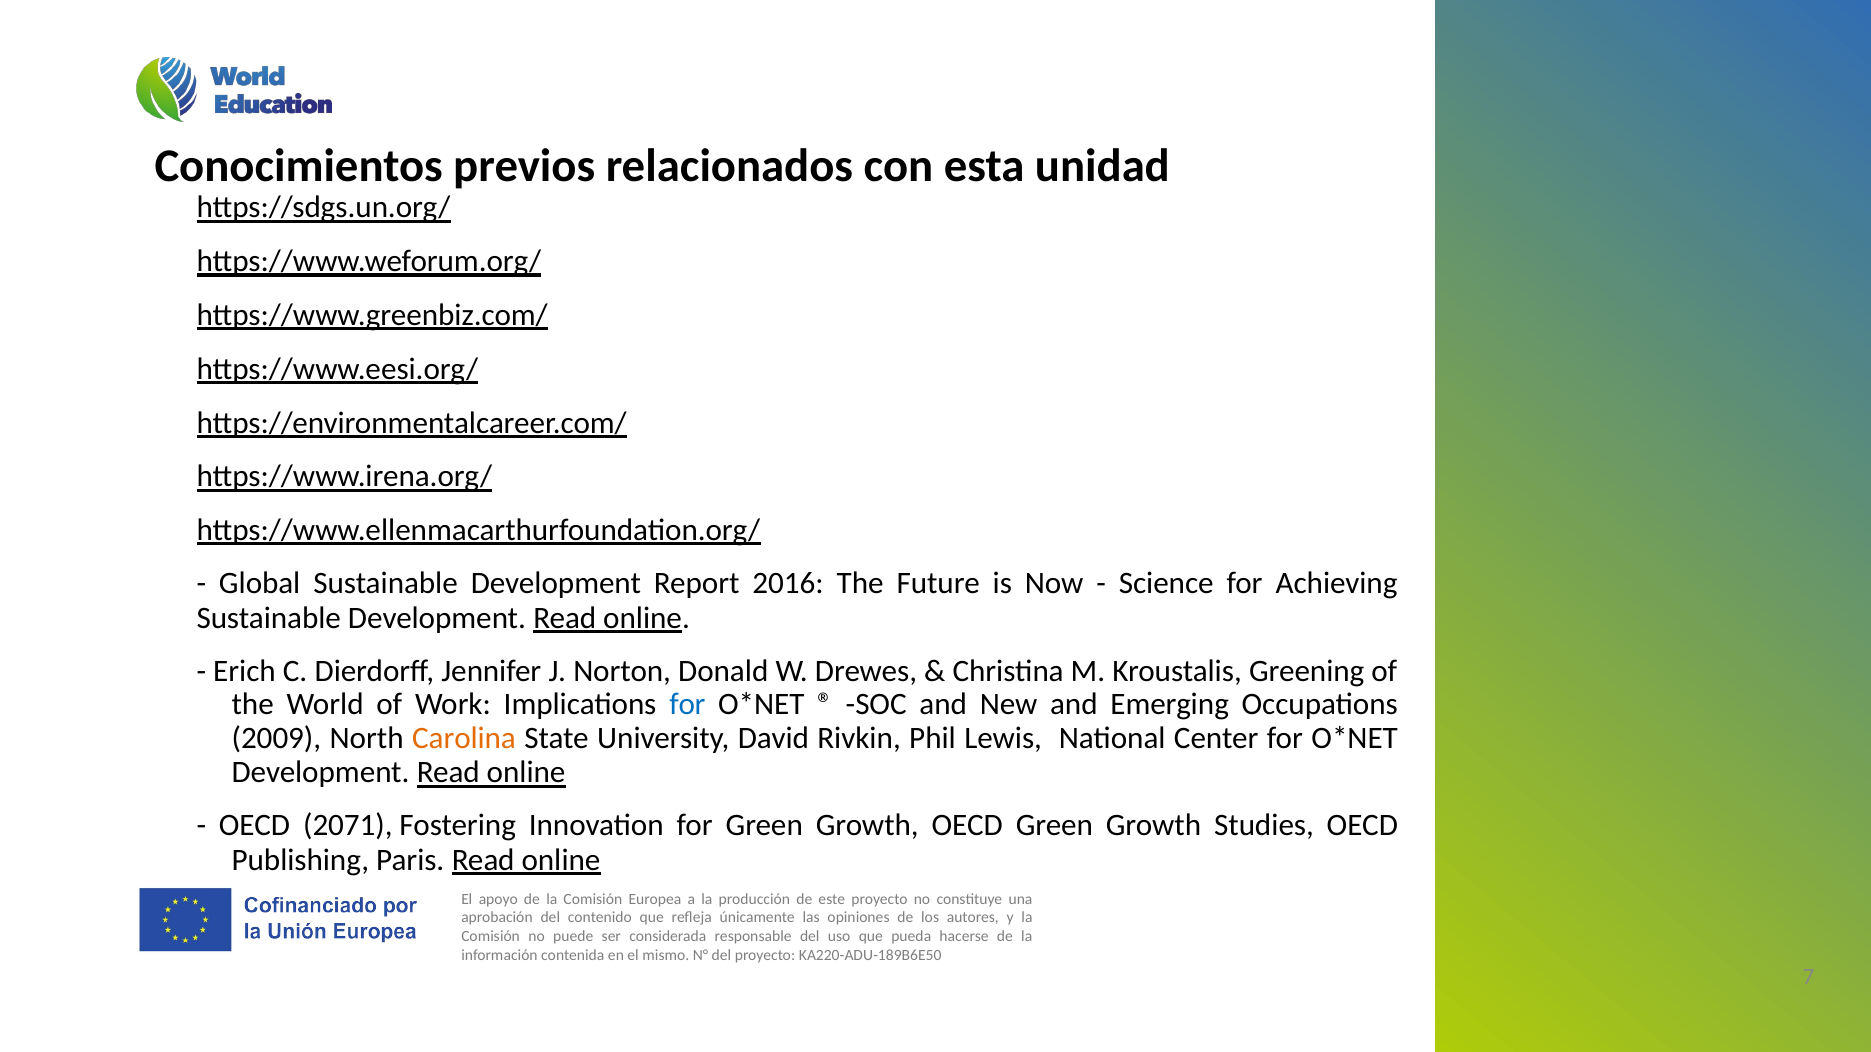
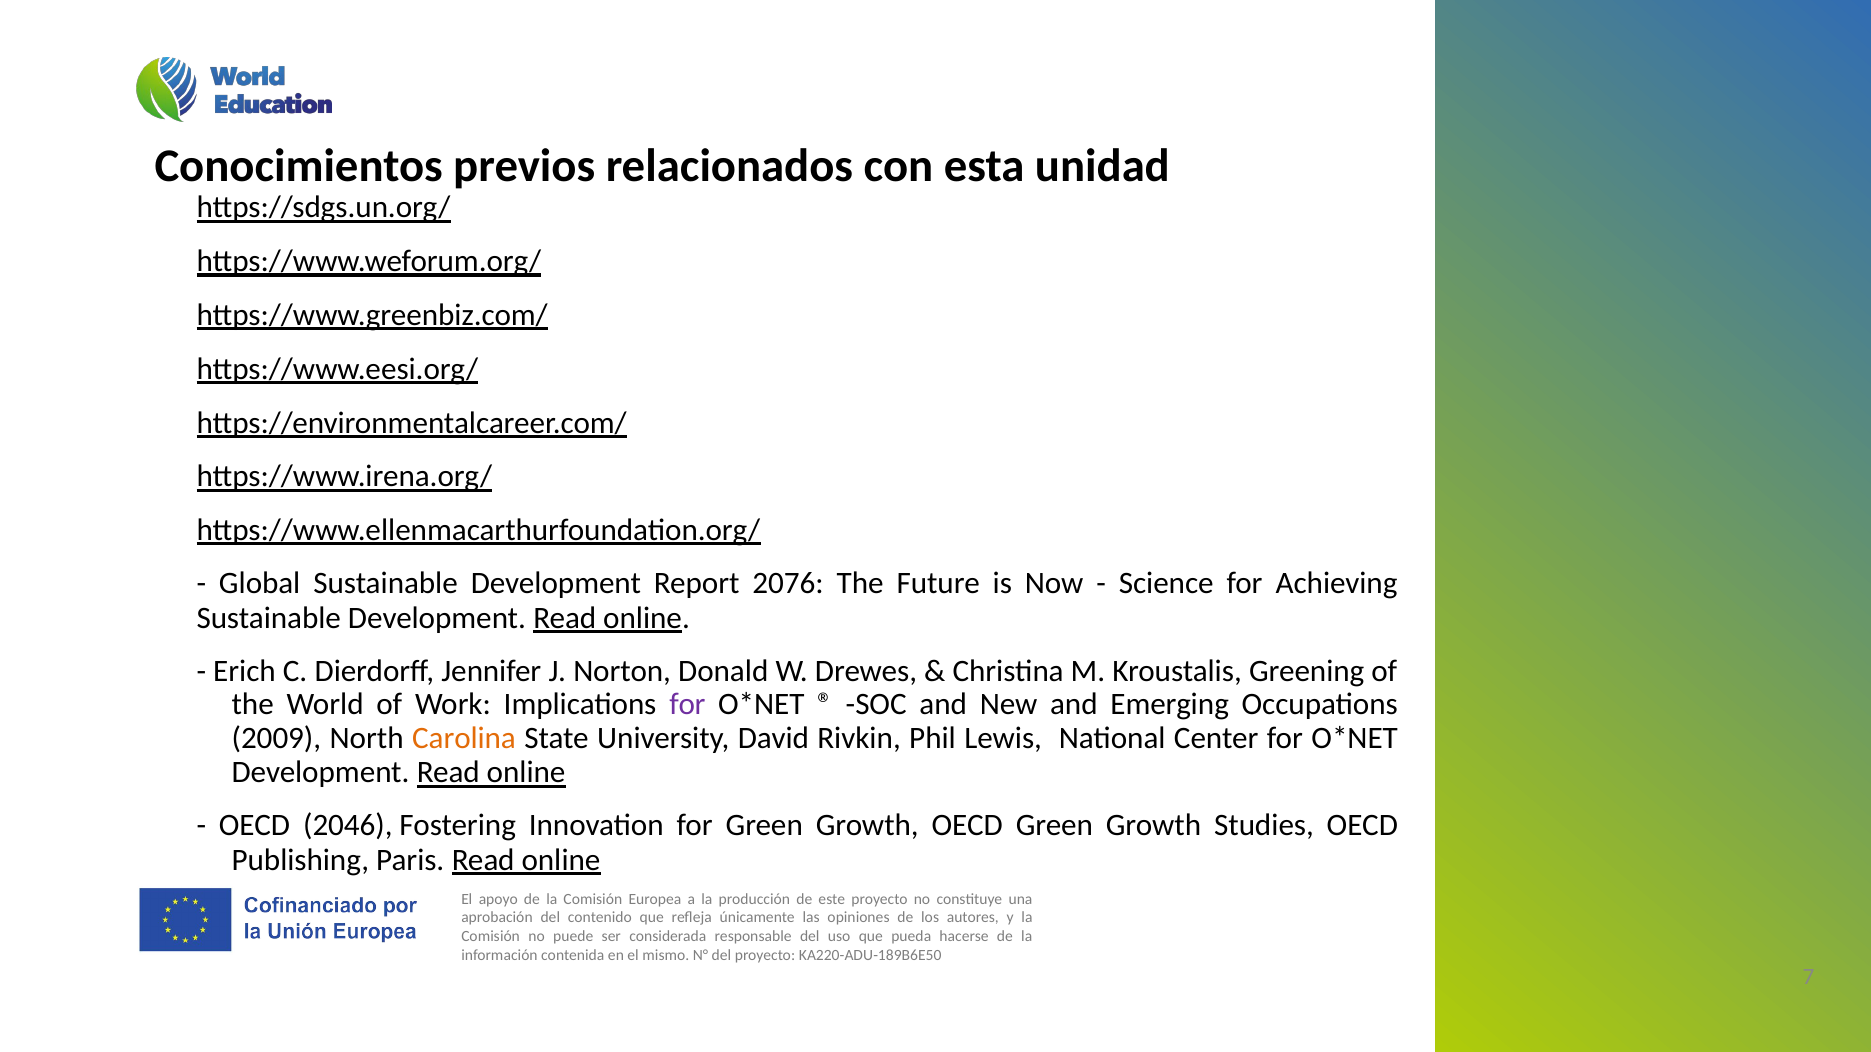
2016: 2016 -> 2076 (788, 584)
for colour: blue -> purple (687, 705)
2071: 2071 -> 2046 (348, 826)
